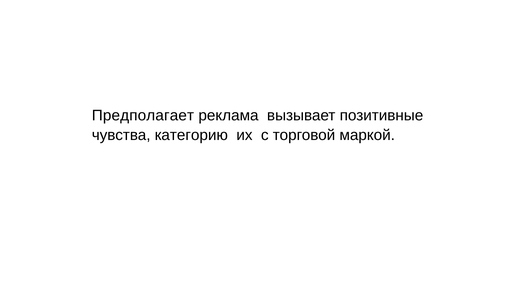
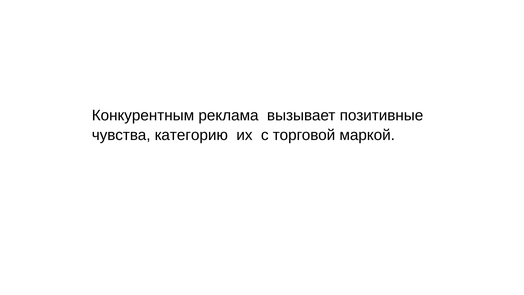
Предполагает: Предполагает -> Конкурентным (143, 115)
